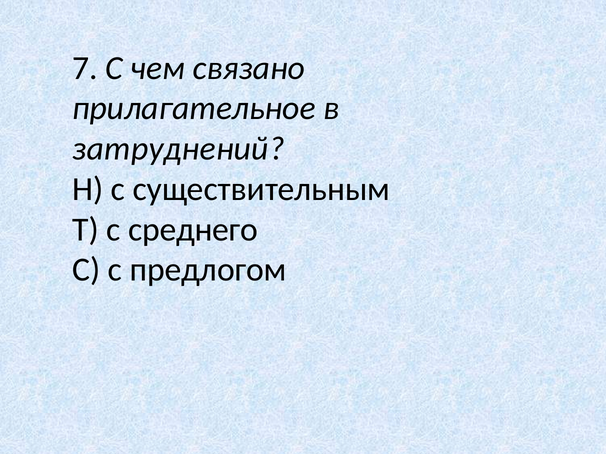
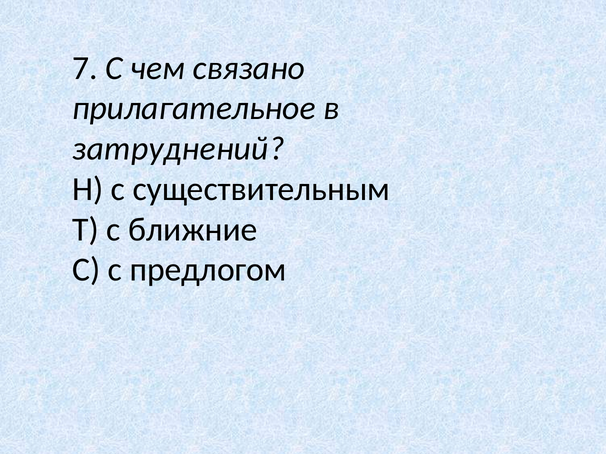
среднего: среднего -> ближние (193, 230)
